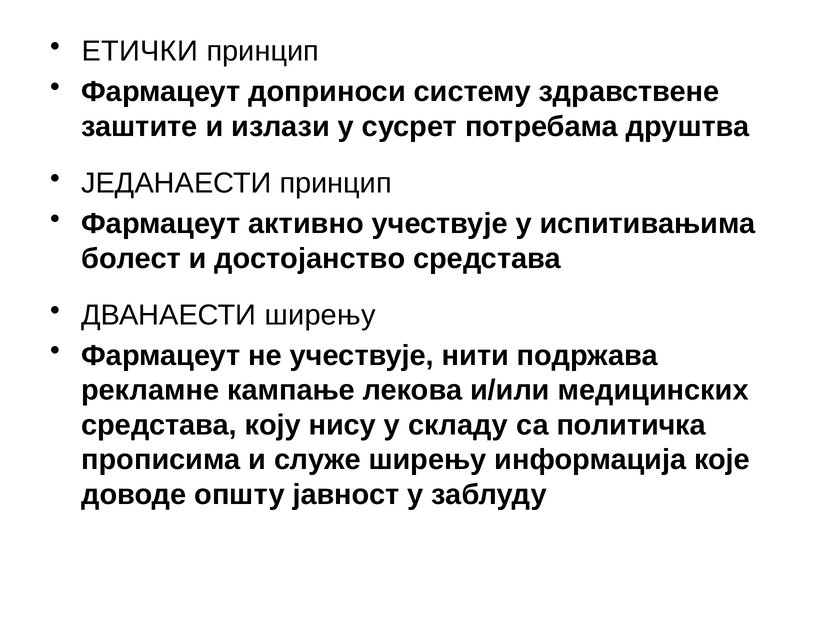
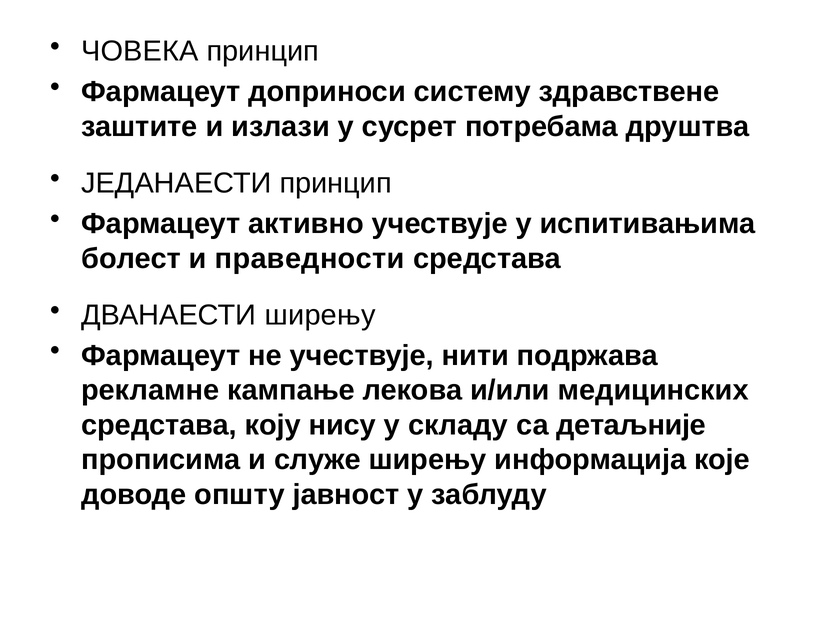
ЕТИЧКИ: ЕТИЧКИ -> ЧОВЕКА (140, 51)
достојанство: достојанство -> праведности (310, 259)
политичка: политичка -> детаљније (631, 425)
